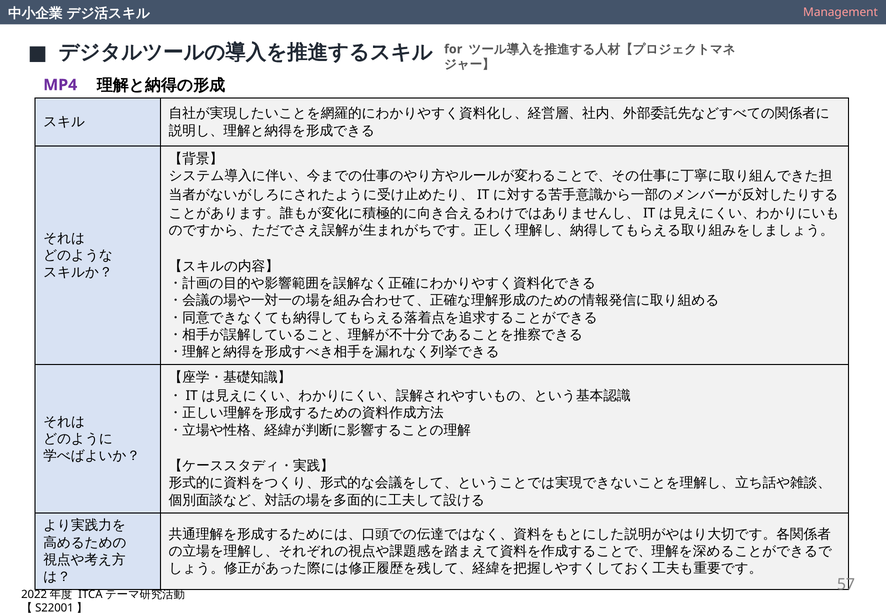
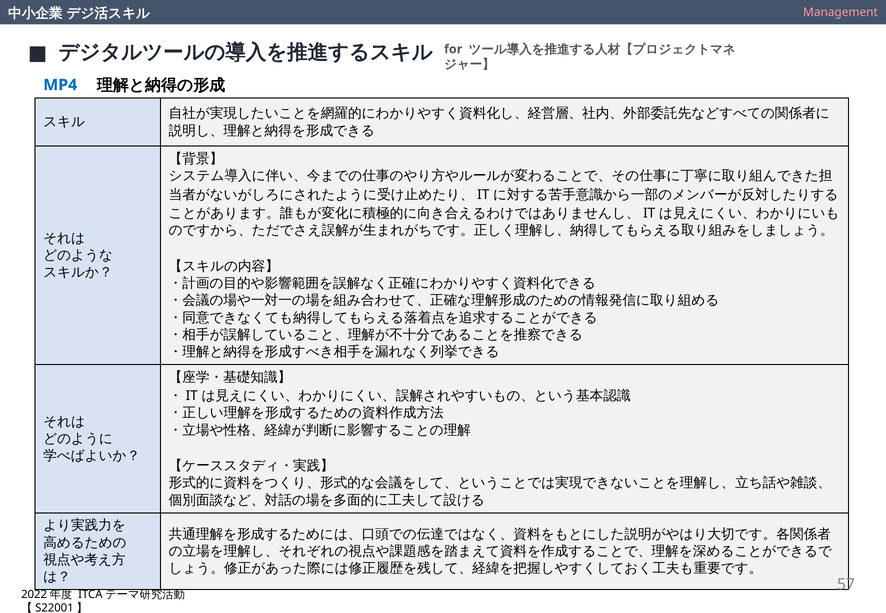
MP4 colour: purple -> blue (60, 85)
